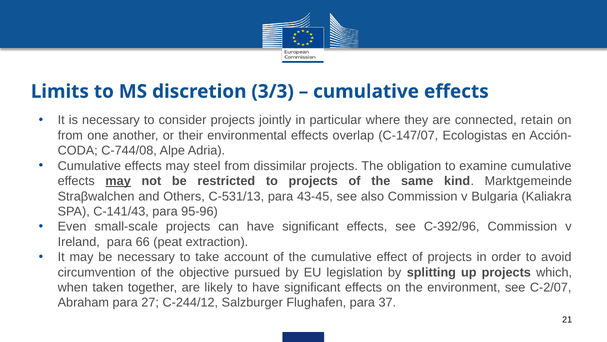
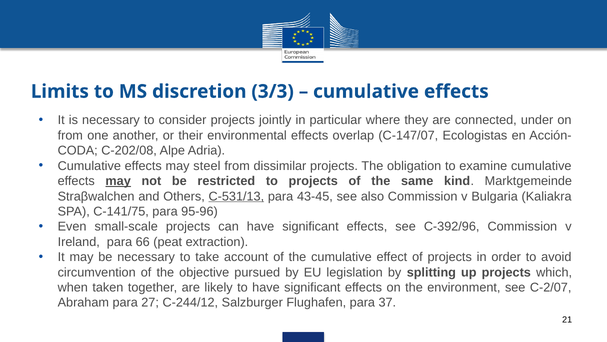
retain: retain -> under (537, 120)
C-744/08: C-744/08 -> C-202/08 (129, 150)
C-531/13 underline: none -> present (236, 196)
C-141/43: C-141/43 -> C-141/75 (121, 211)
